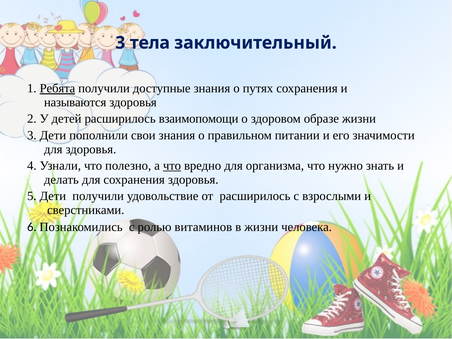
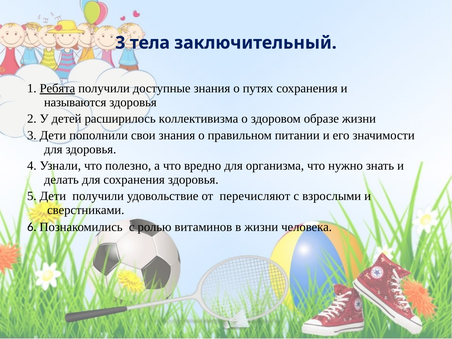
взаимопомощи: взаимопомощи -> коллективизма (199, 119)
что underline: present -> none (172, 166)
от расширилось: расширилось -> перечисляют (255, 196)
